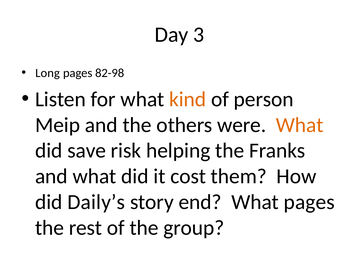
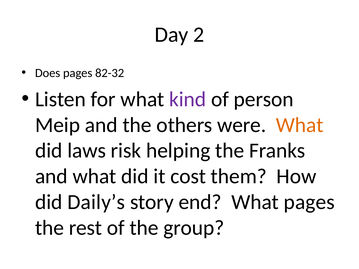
3: 3 -> 2 (199, 35)
Long: Long -> Does (48, 73)
82-98: 82-98 -> 82-32 (110, 73)
kind colour: orange -> purple (188, 99)
save: save -> laws (87, 151)
